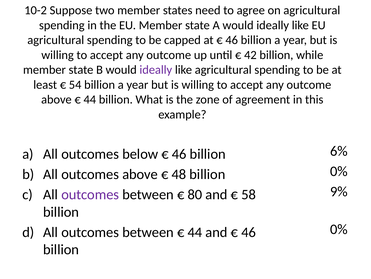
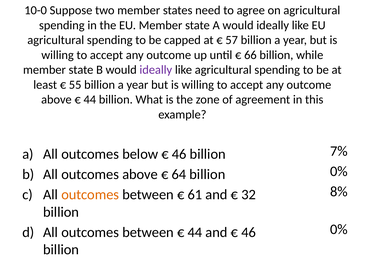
10-2: 10-2 -> 10-0 (36, 10)
46: 46 -> 57 (232, 40)
42: 42 -> 66 (250, 55)
54: 54 -> 55 (75, 84)
6%: 6% -> 7% (339, 151)
48: 48 -> 64 (179, 174)
9%: 9% -> 8% (339, 191)
outcomes colour: purple -> orange (90, 194)
80: 80 -> 61 (195, 194)
58: 58 -> 32 (249, 194)
